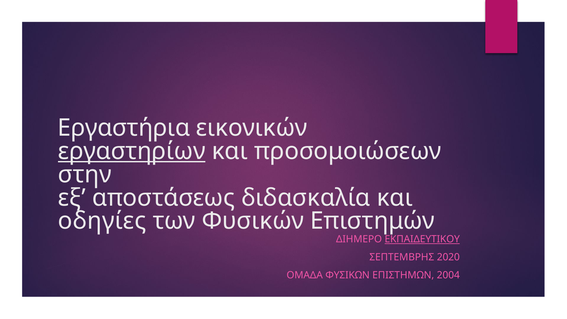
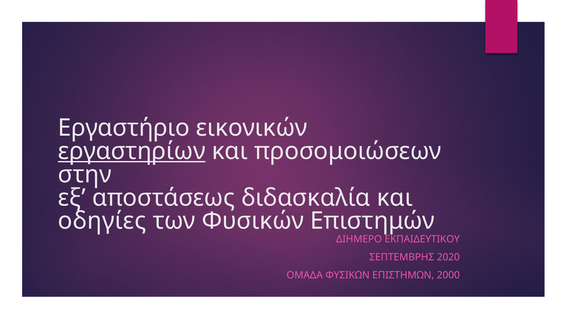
Εργαστήρια: Εργαστήρια -> Εργαστήριο (124, 128)
ΕΚΠΑΙΔΕΥΤΙΚΟΥ underline: present -> none (422, 239)
2004: 2004 -> 2000 (448, 275)
